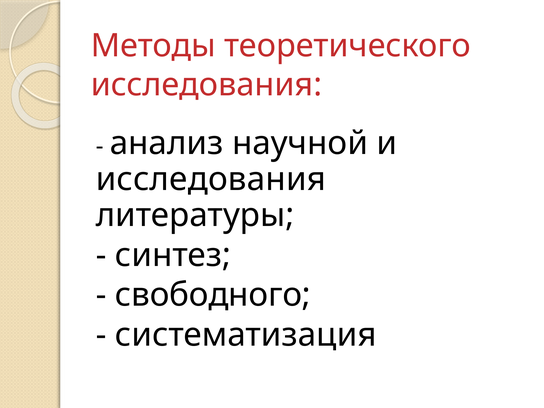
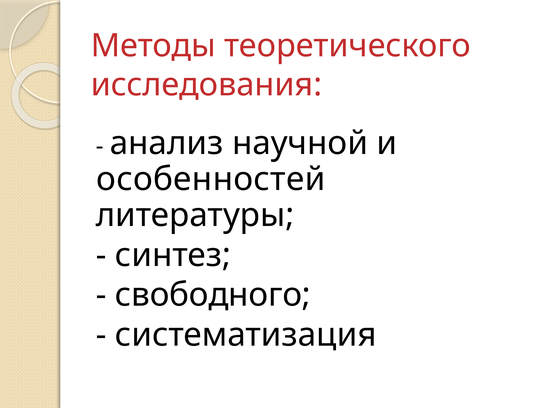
исследования: исследования -> особенностей (211, 179)
